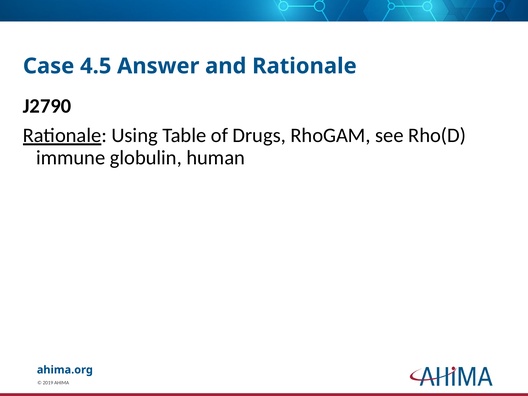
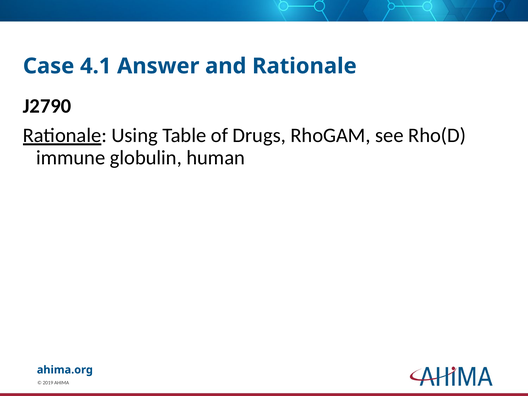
4.5: 4.5 -> 4.1 (96, 66)
